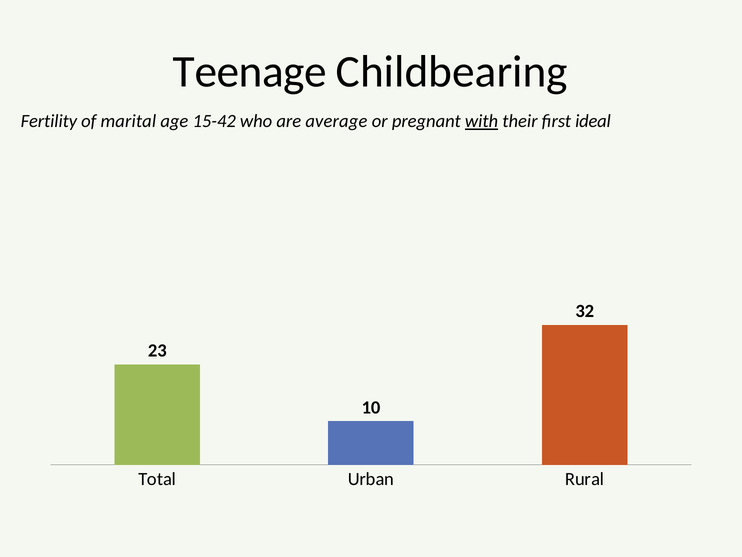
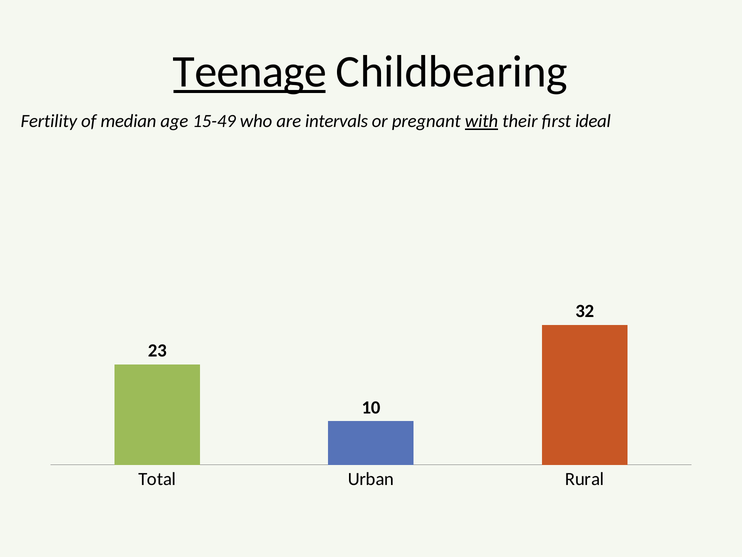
Teenage underline: none -> present (250, 72)
marital: marital -> median (128, 121)
15-42: 15-42 -> 15-49 (214, 121)
average: average -> intervals (337, 121)
